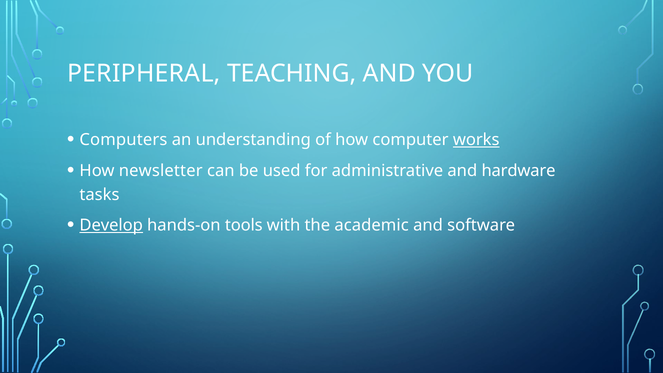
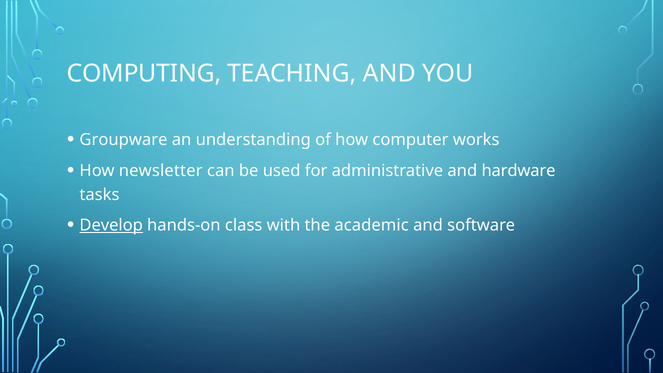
PERIPHERAL: PERIPHERAL -> COMPUTING (144, 74)
Computers: Computers -> Groupware (123, 140)
works underline: present -> none (476, 140)
tools: tools -> class (244, 225)
